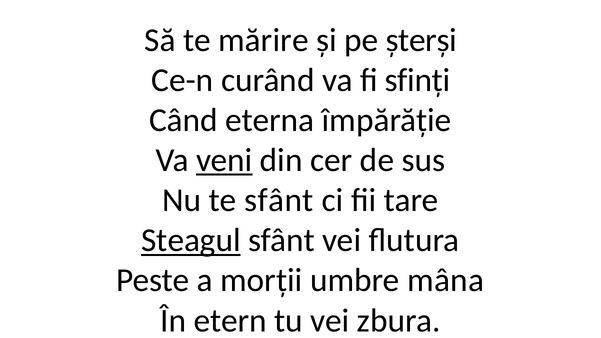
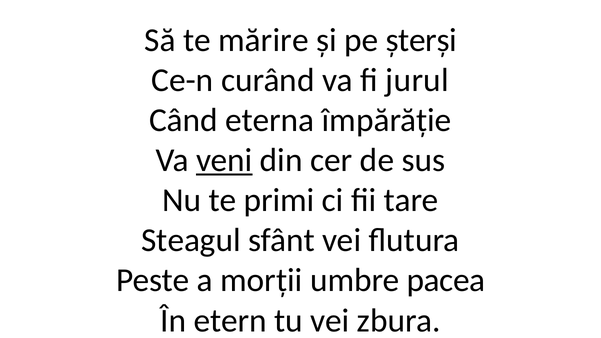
sfinți: sfinți -> jurul (417, 80)
te sfânt: sfânt -> primi (279, 200)
Steagul underline: present -> none (191, 240)
mâna: mâna -> pacea (446, 281)
